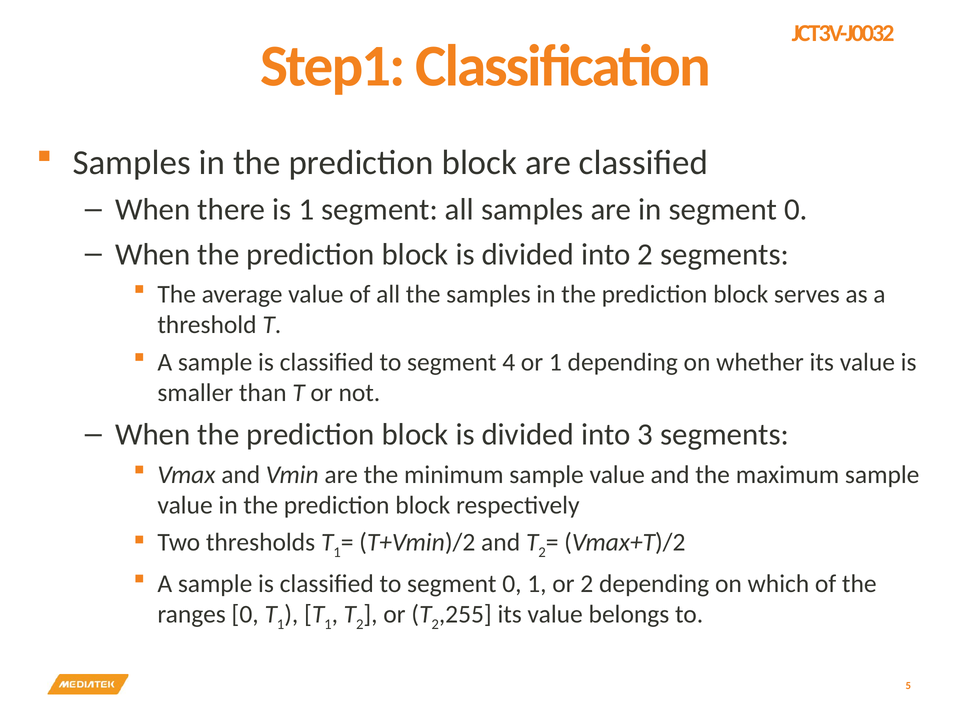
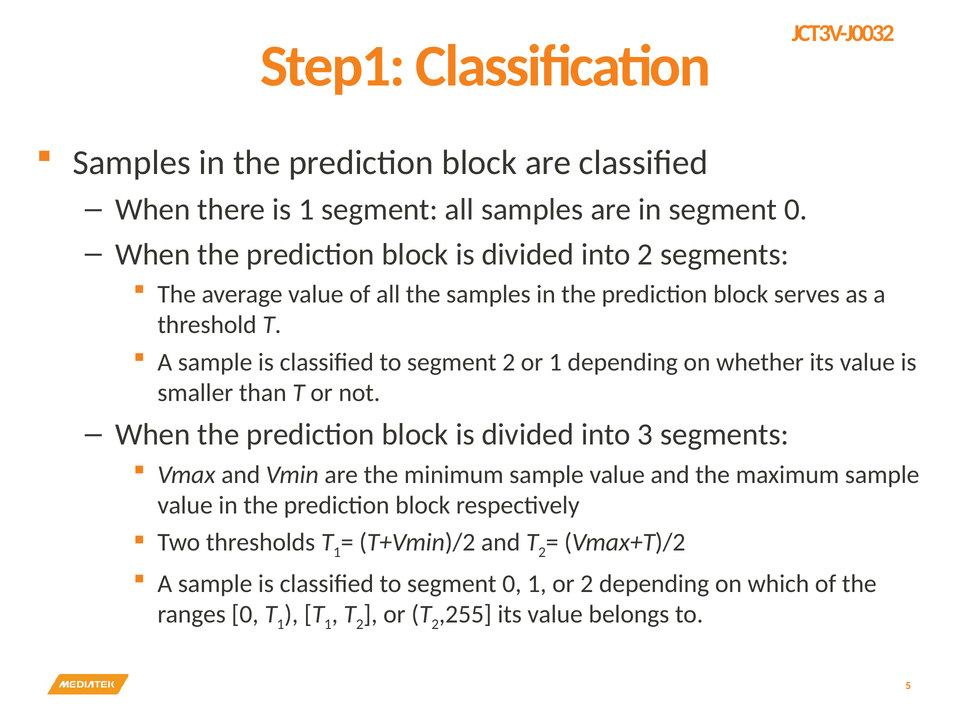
segment 4: 4 -> 2 (509, 362)
